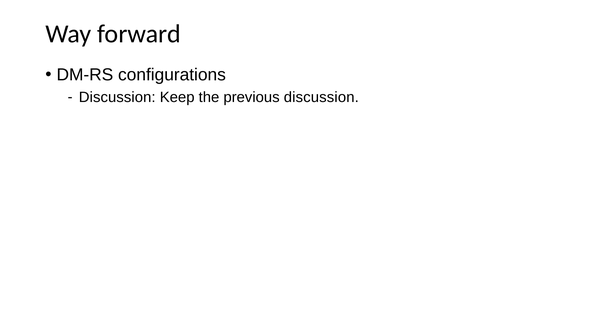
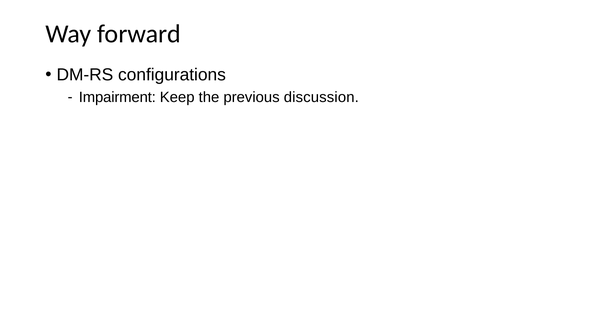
Discussion: Discussion -> Impairment (117, 97)
